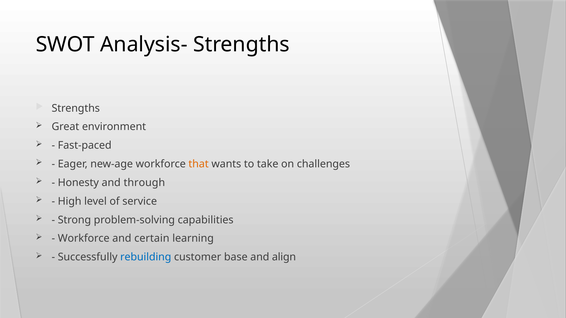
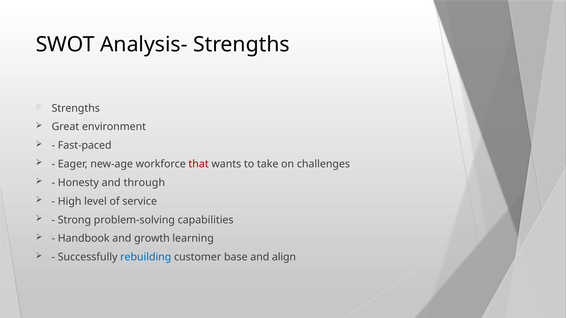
that colour: orange -> red (199, 164)
Workforce: Workforce -> Handbook (84, 239)
certain: certain -> growth (152, 239)
